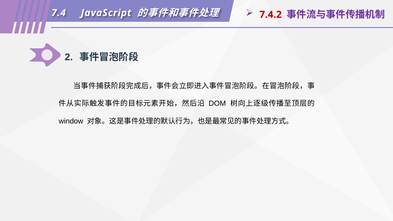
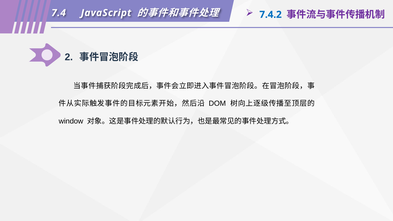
7.4.2 colour: red -> blue (271, 15)
